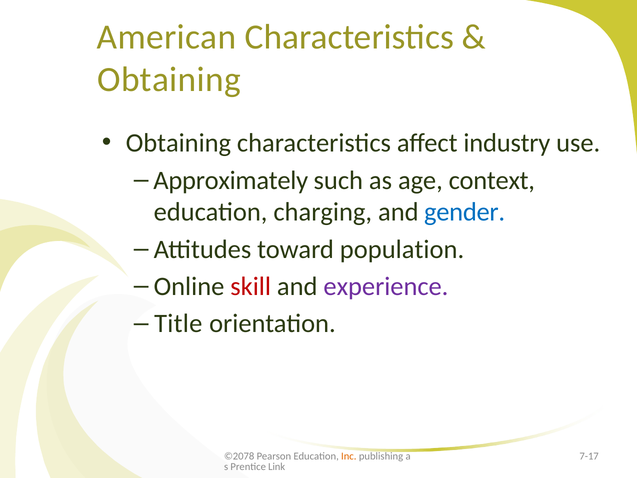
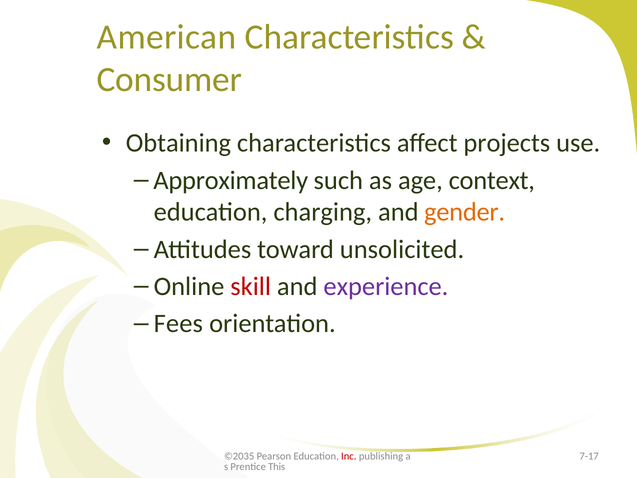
Obtaining: Obtaining -> Consumer (169, 79)
industry: industry -> projects (507, 143)
gender colour: blue -> orange (465, 212)
population: population -> unsolicited (402, 249)
Title: Title -> Fees (178, 324)
©2078: ©2078 -> ©2035 (239, 456)
Inc colour: orange -> red (349, 456)
Link: Link -> This (277, 467)
